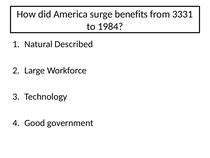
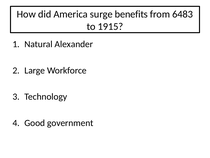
3331: 3331 -> 6483 (183, 14)
1984: 1984 -> 1915 (110, 26)
Described: Described -> Alexander (74, 44)
